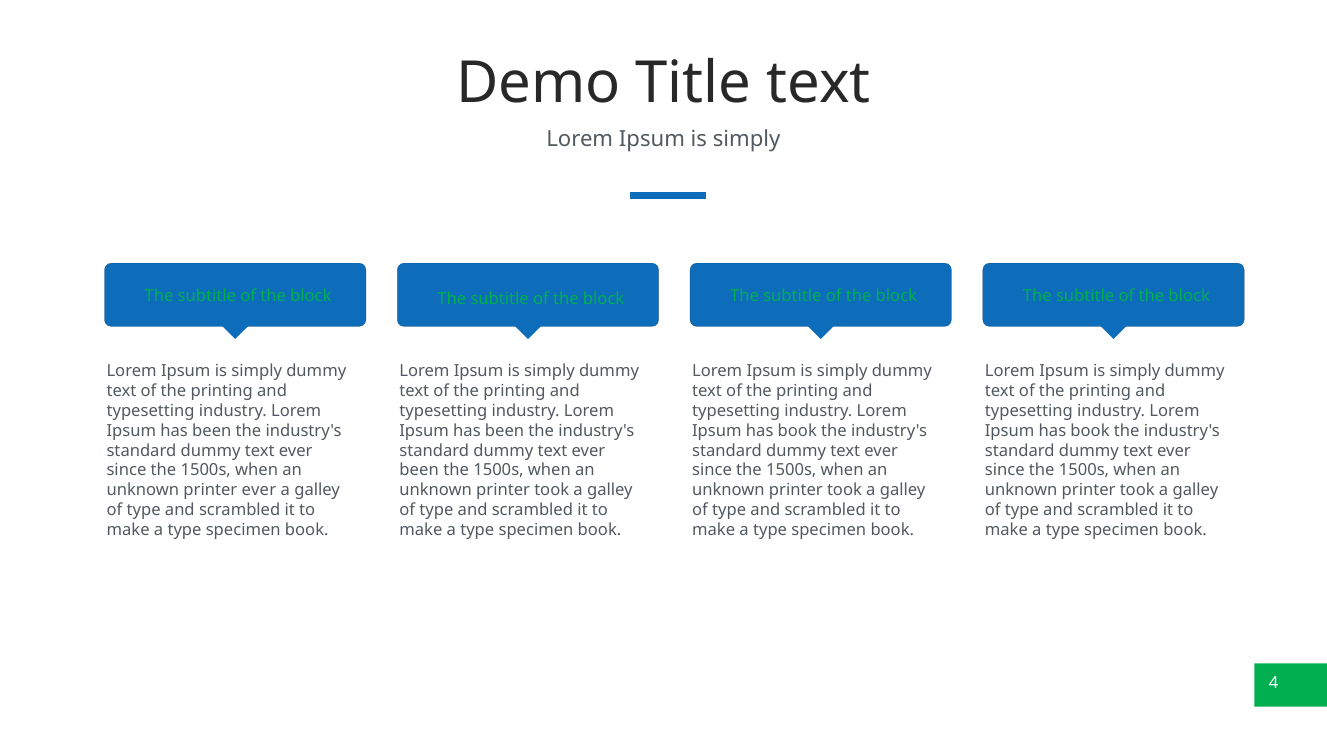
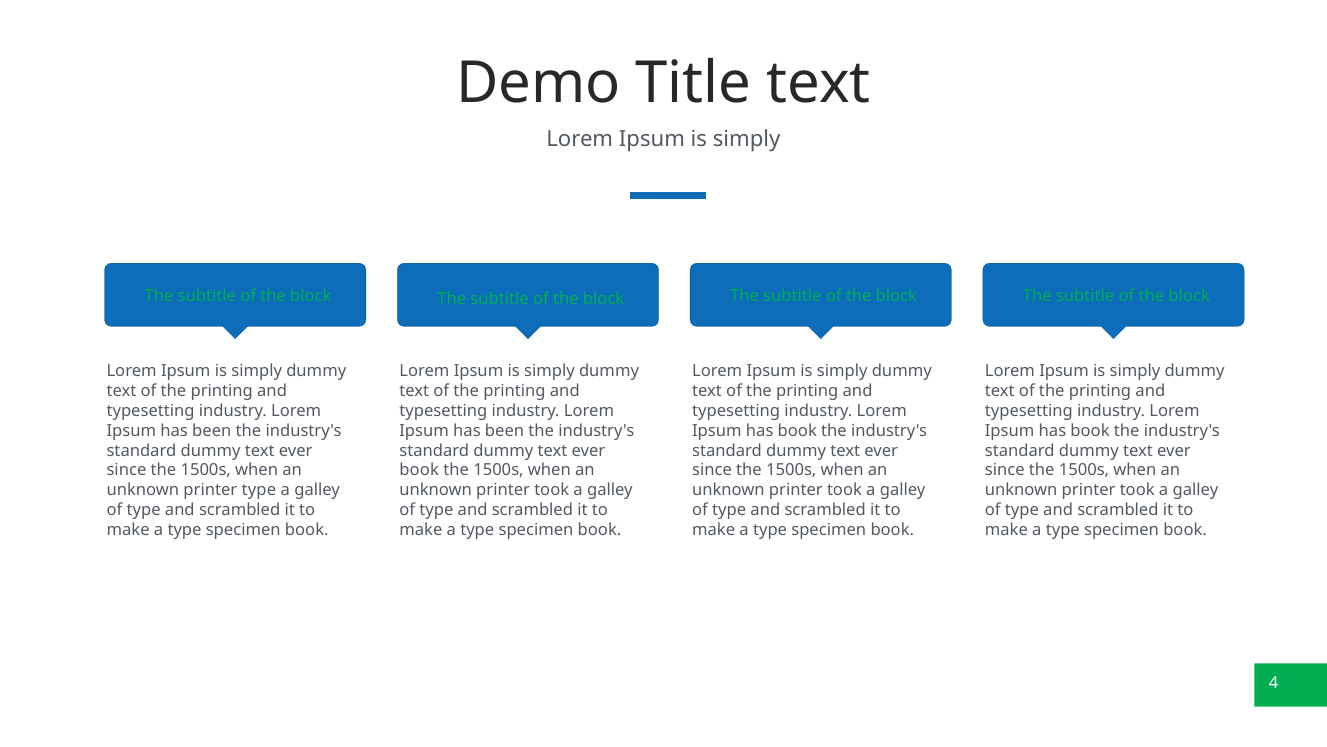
been: been -> book (419, 470)
printer ever: ever -> type (259, 490)
